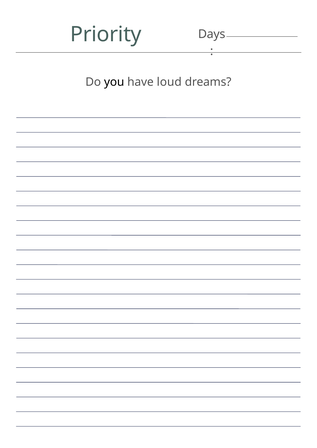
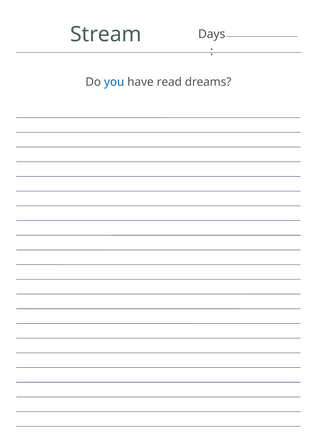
Priority: Priority -> Stream (106, 34)
you colour: black -> blue (114, 82)
loud: loud -> read (169, 82)
